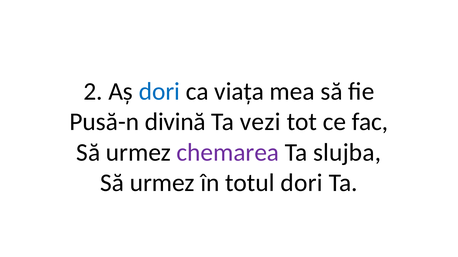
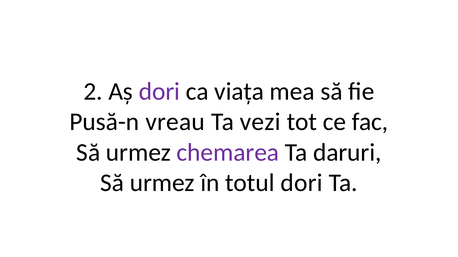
dori colour: blue -> purple (159, 92)
divină: divină -> vreau (175, 122)
slujba: slujba -> daruri (347, 153)
